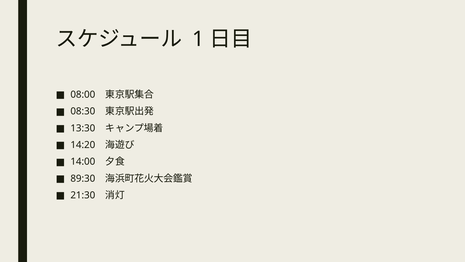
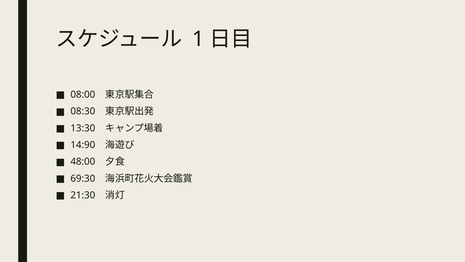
14:20: 14:20 -> 14:90 (83, 145)
14:00: 14:00 -> 48:00 (83, 161)
89:30: 89:30 -> 69:30 (83, 178)
